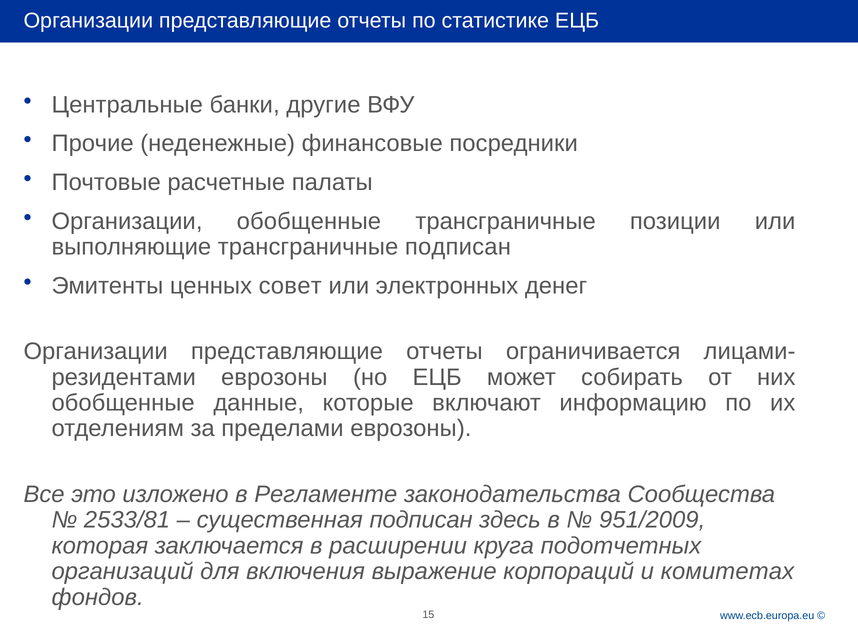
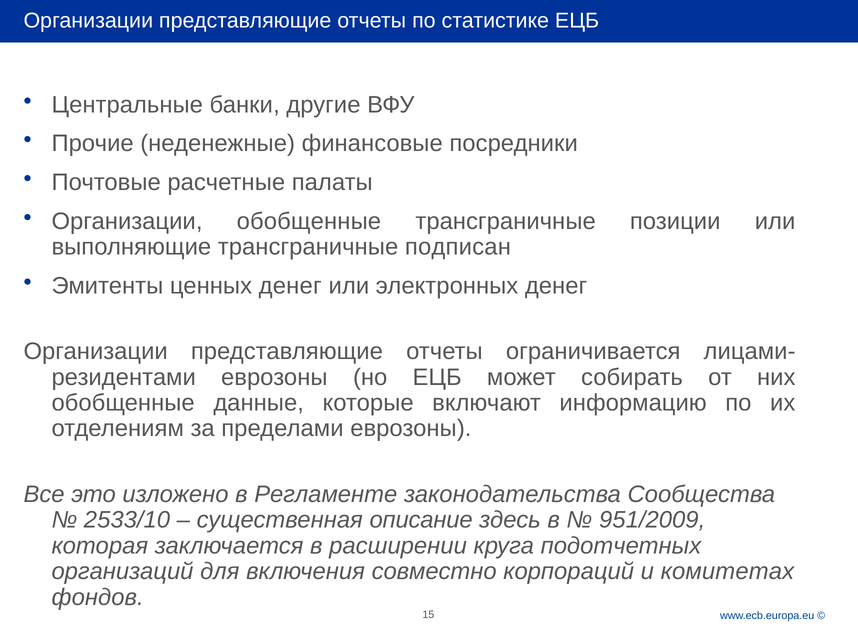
ценных совет: совет -> денег (290, 286)
2533/81: 2533/81 -> 2533/10 (127, 520)
существенная подписан: подписан -> описание (421, 520)
выражение: выражение -> совместно (434, 572)
